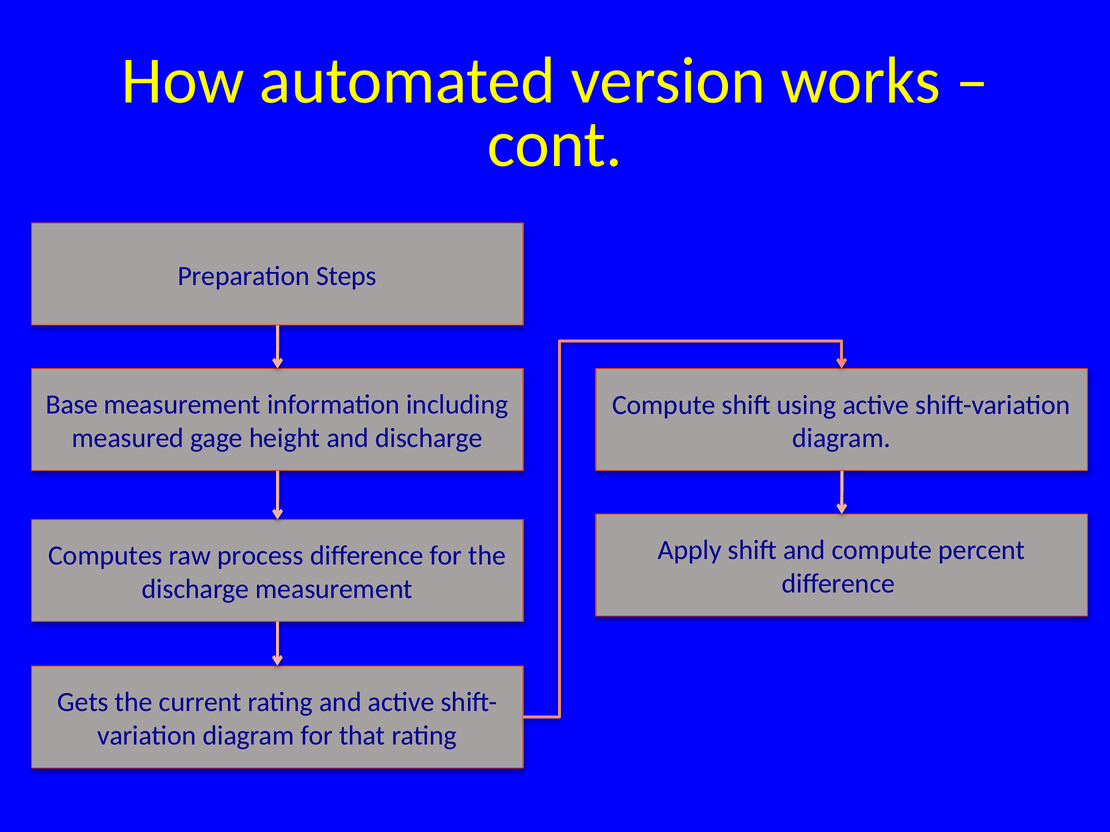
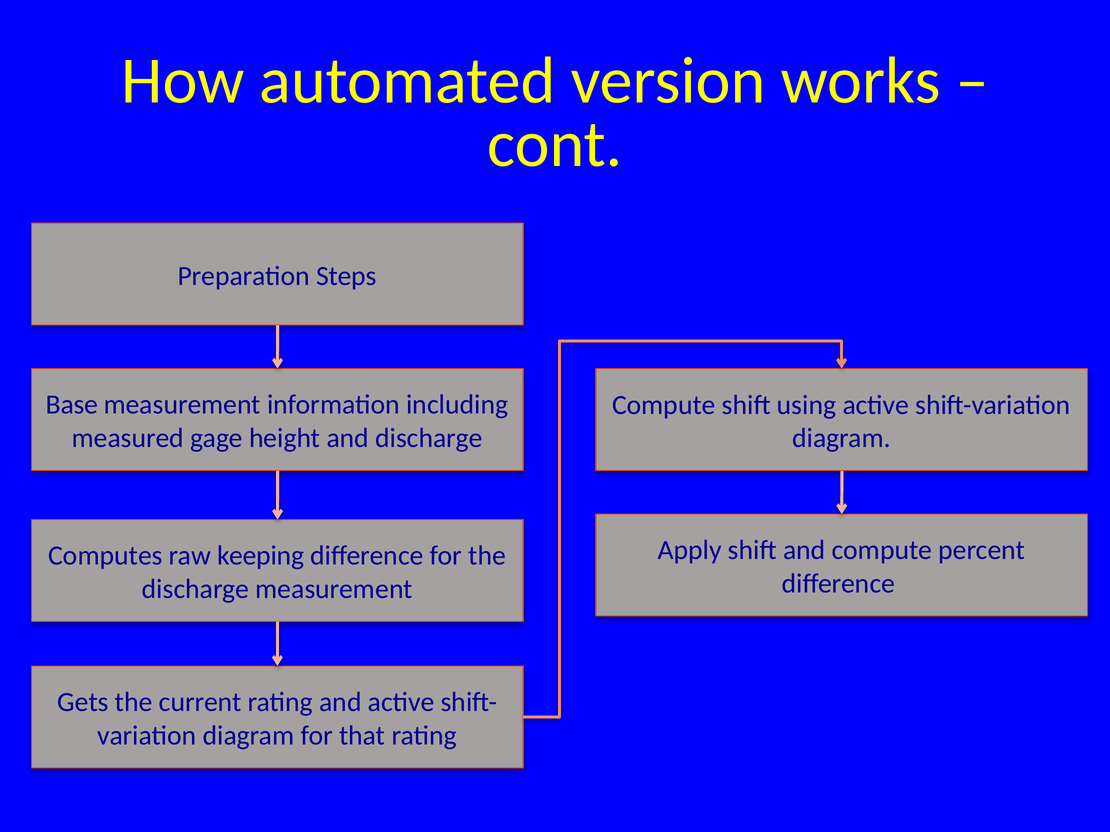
process: process -> keeping (261, 556)
